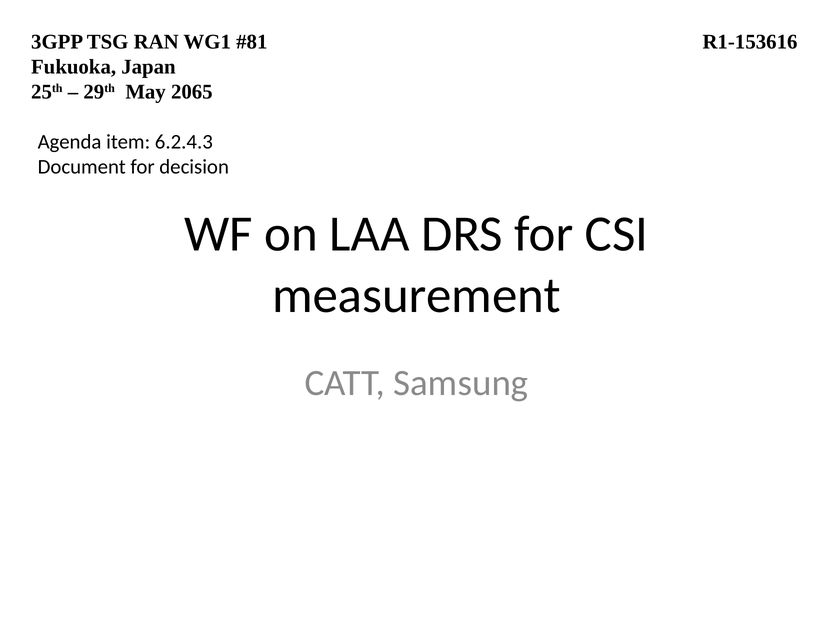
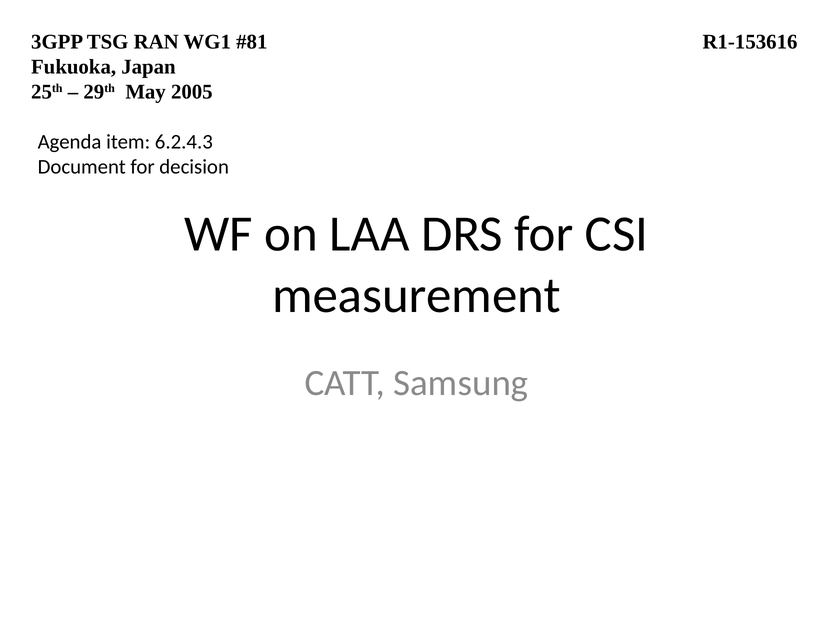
2065: 2065 -> 2005 (192, 92)
